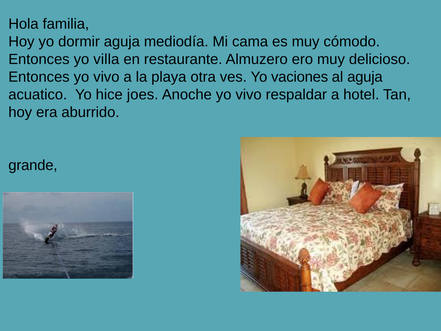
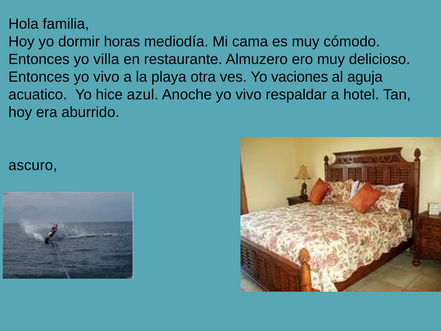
dormir aguja: aguja -> horas (122, 42)
joes: joes -> azul (143, 95)
grande: grande -> ascuro (33, 165)
